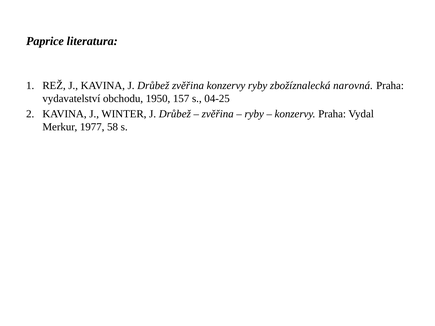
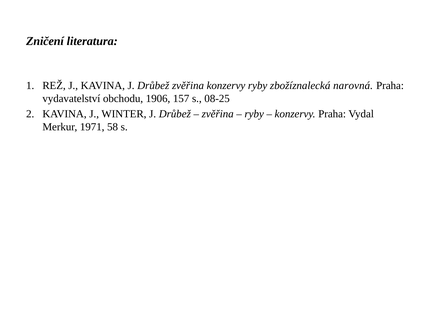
Paprice: Paprice -> Zničení (45, 41)
1950: 1950 -> 1906 (158, 99)
04-25: 04-25 -> 08-25 (217, 99)
1977: 1977 -> 1971 (92, 127)
